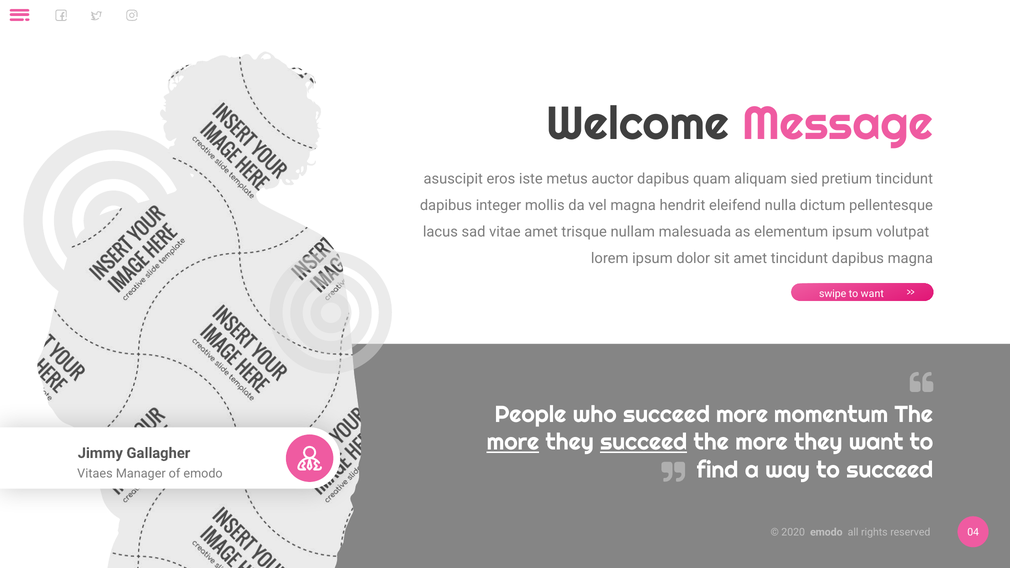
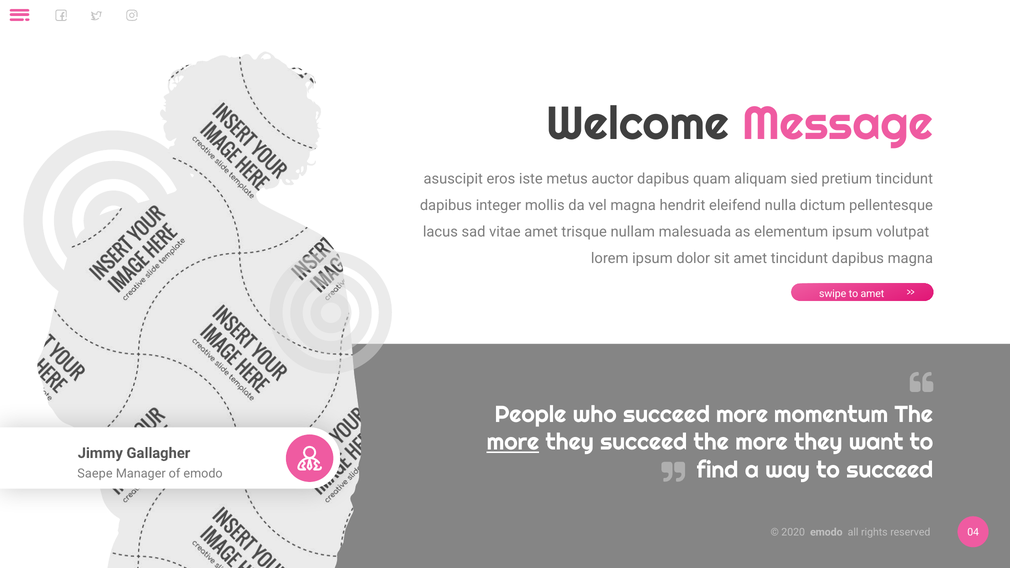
to want: want -> amet (872, 294)
succeed underline: present -> none (644, 442)
Vitaes: Vitaes -> Saepe (95, 474)
